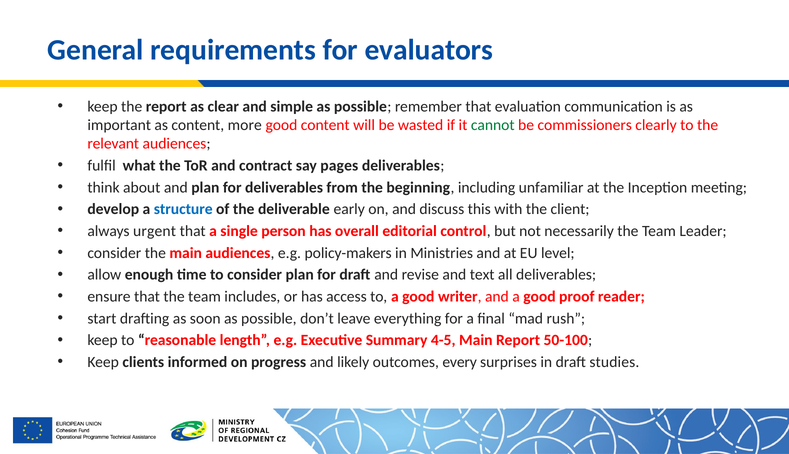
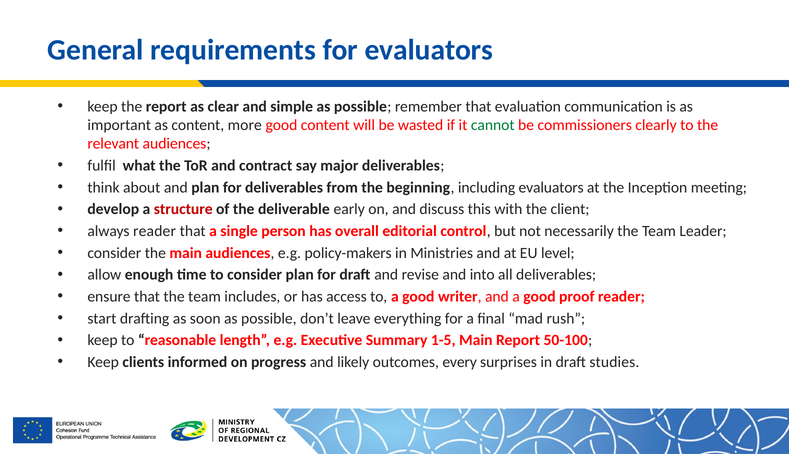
pages: pages -> major (339, 166)
including unfamiliar: unfamiliar -> evaluators (551, 188)
structure colour: blue -> red (183, 210)
always urgent: urgent -> reader (155, 231)
text: text -> into (482, 275)
4-5: 4-5 -> 1-5 (443, 341)
